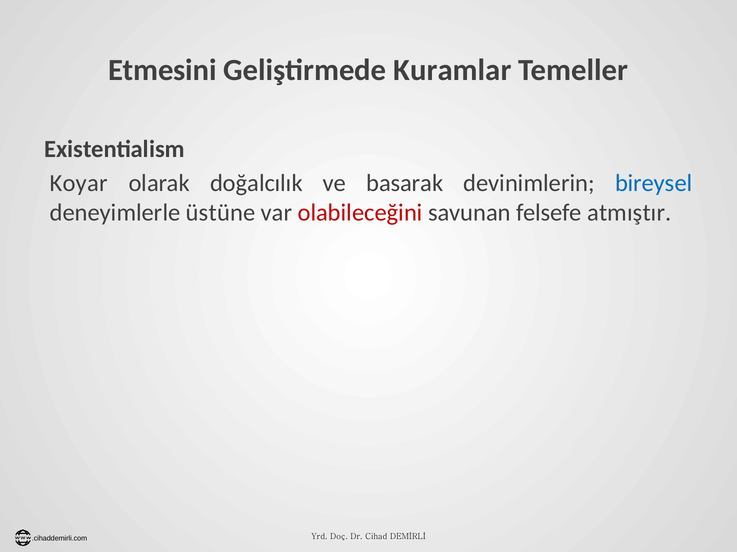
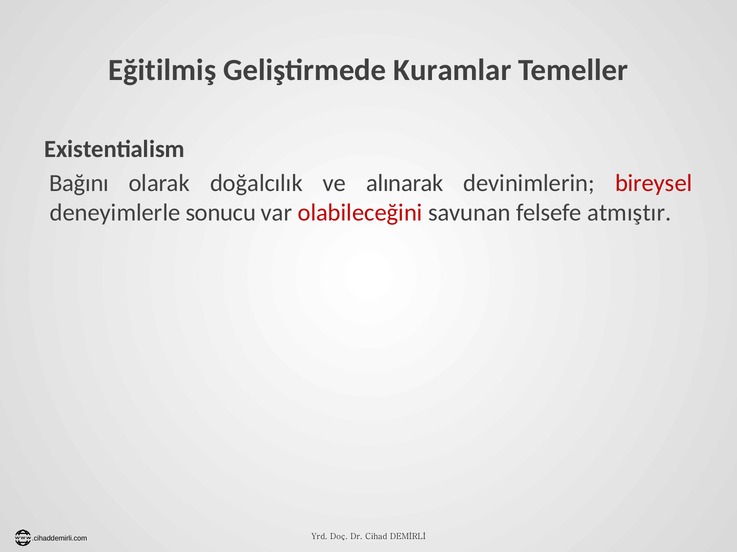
Etmesini: Etmesini -> Eğitilmiş (162, 70)
Koyar: Koyar -> Bağını (79, 184)
basarak: basarak -> alınarak (405, 184)
bireysel colour: blue -> red (654, 184)
üstüne: üstüne -> sonucu (221, 213)
